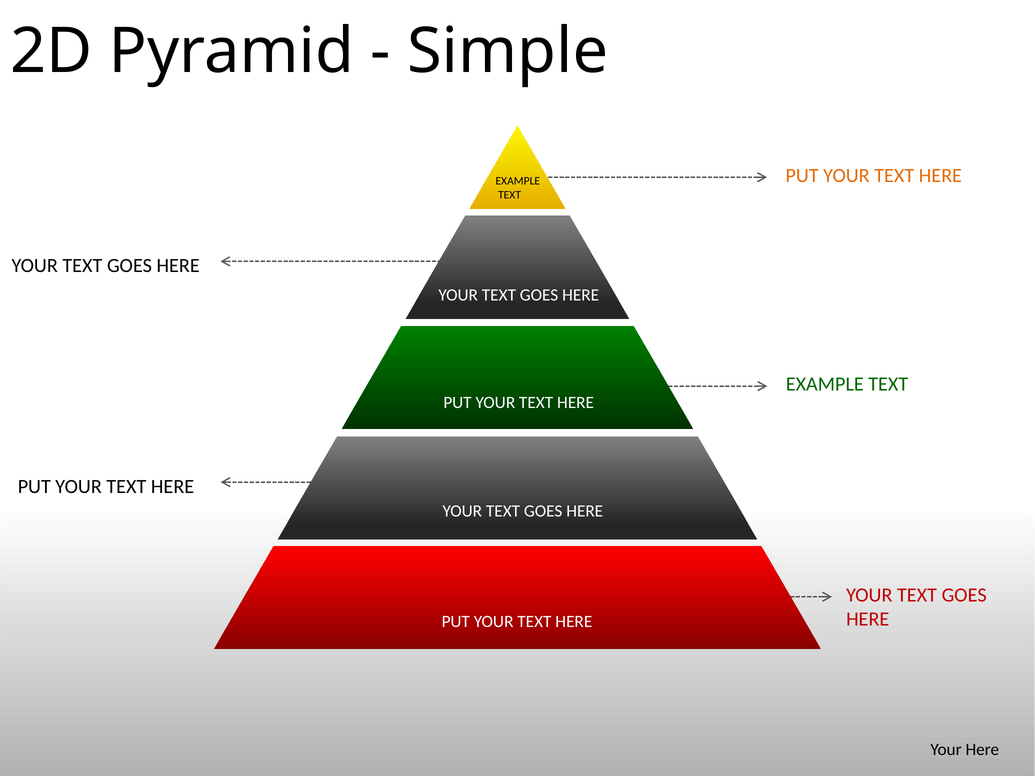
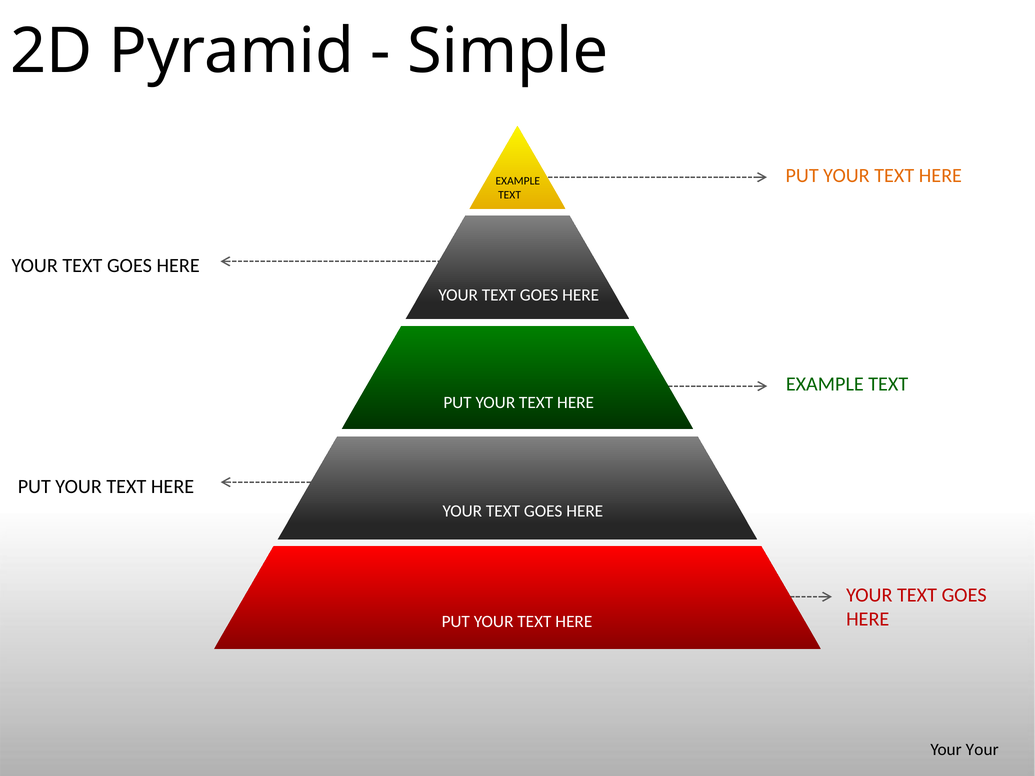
Your Here: Here -> Your (982, 750)
